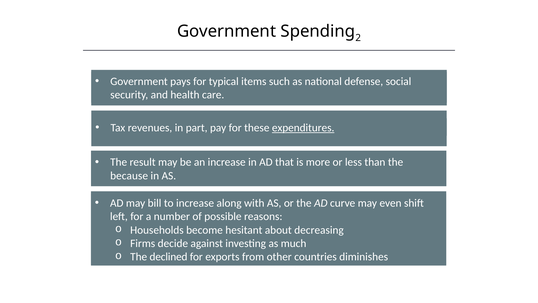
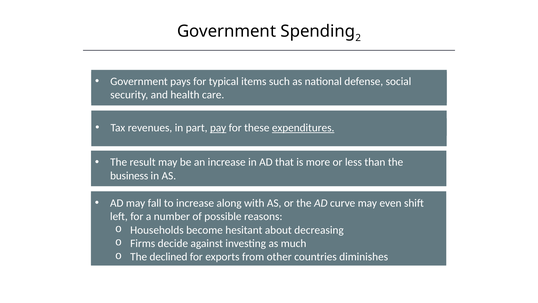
pay underline: none -> present (218, 128)
because: because -> business (129, 176)
bill: bill -> fall (155, 203)
